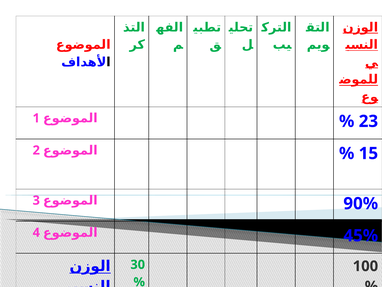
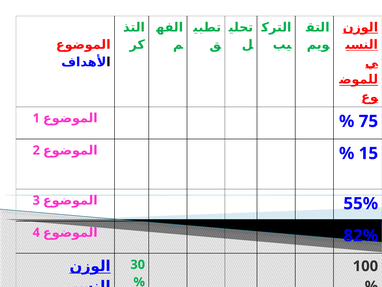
23: 23 -> 75 (368, 121)
90%: 90% -> 55% (361, 203)
45%: 45% -> 82% (361, 235)
